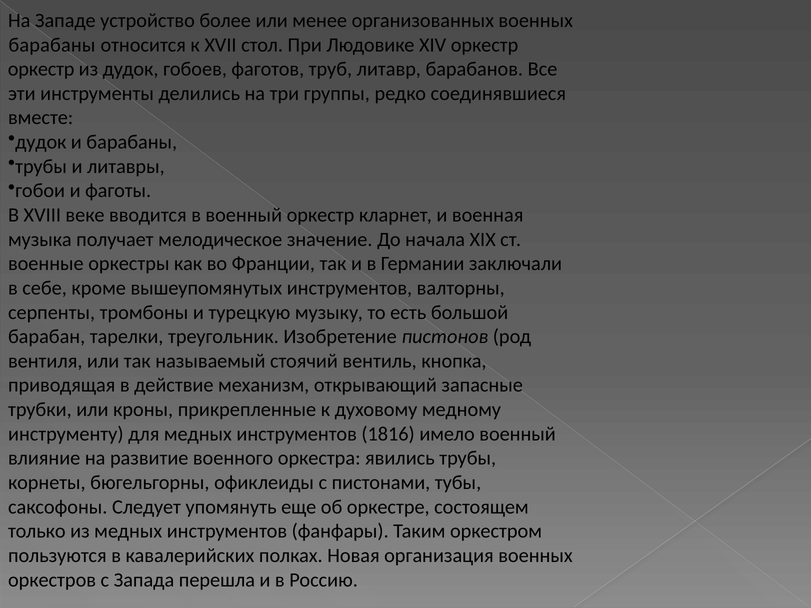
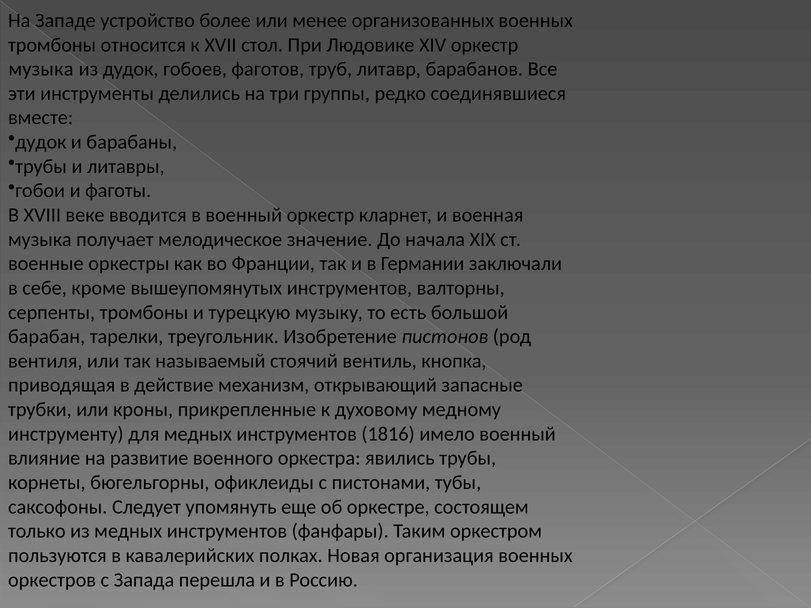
барабаны: барабаны -> тромбоны (52, 45)
оркестр: оркестр -> музыка (41, 69)
